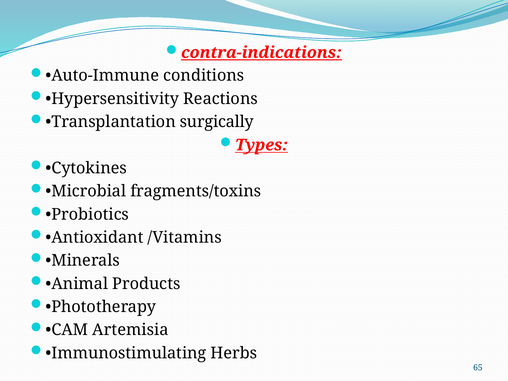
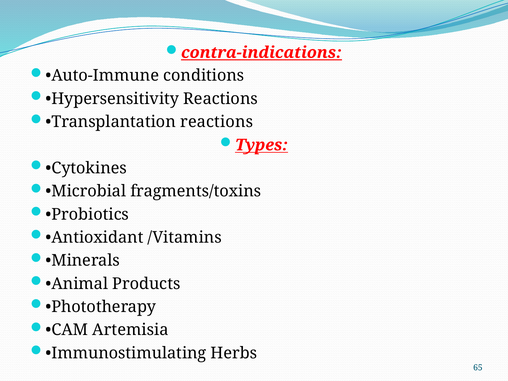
Transplantation surgically: surgically -> reactions (217, 122)
